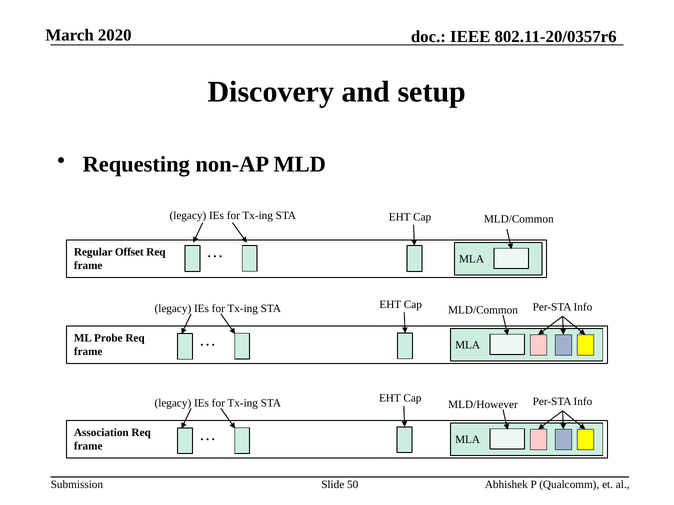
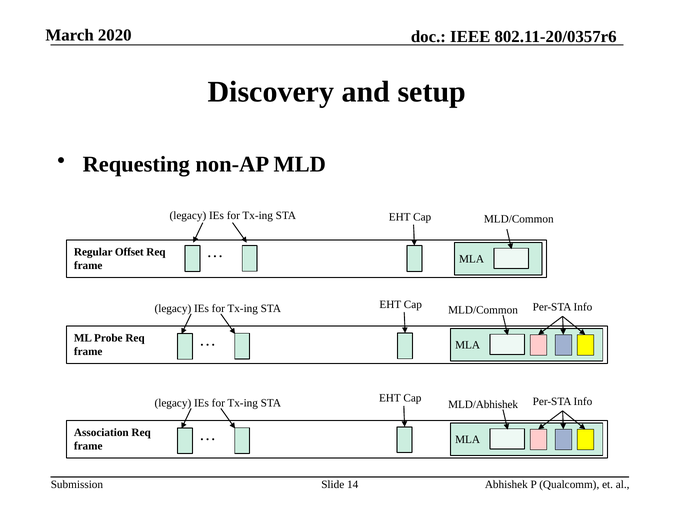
MLD/However: MLD/However -> MLD/Abhishek (483, 405)
50: 50 -> 14 (353, 485)
